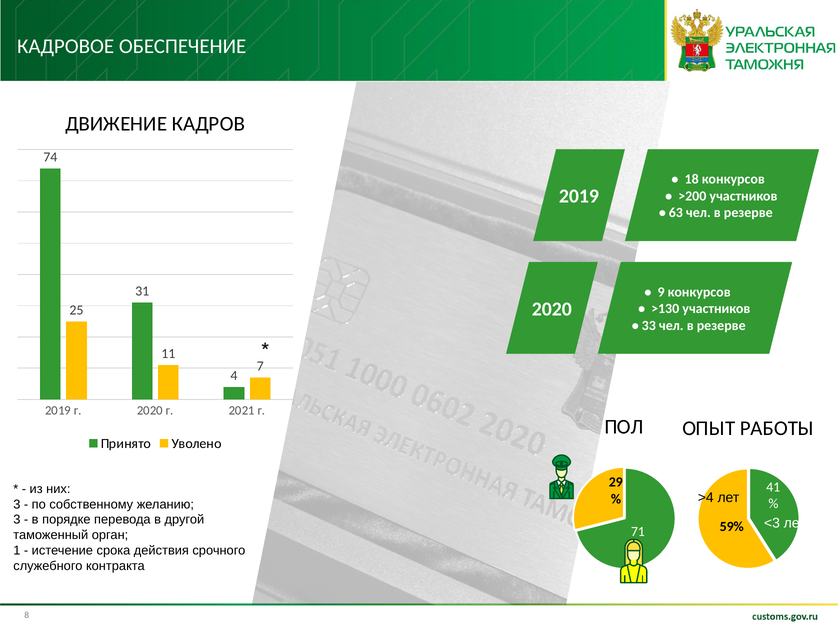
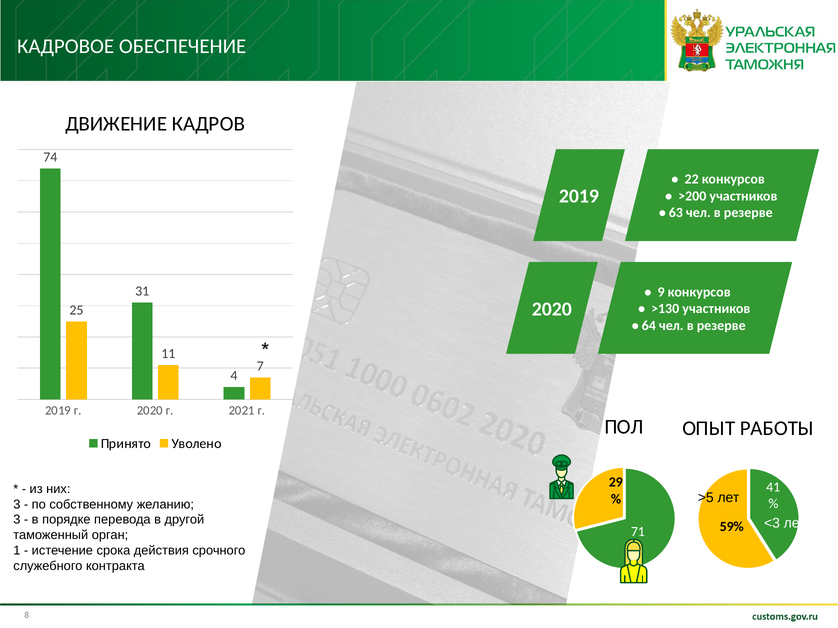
18: 18 -> 22 (692, 179)
33: 33 -> 64 (649, 326)
>4: >4 -> >5 (706, 498)
